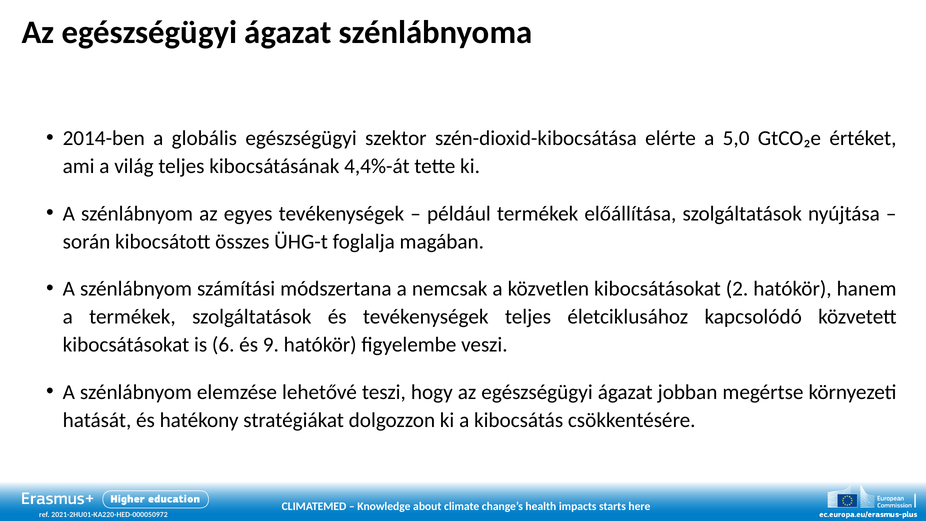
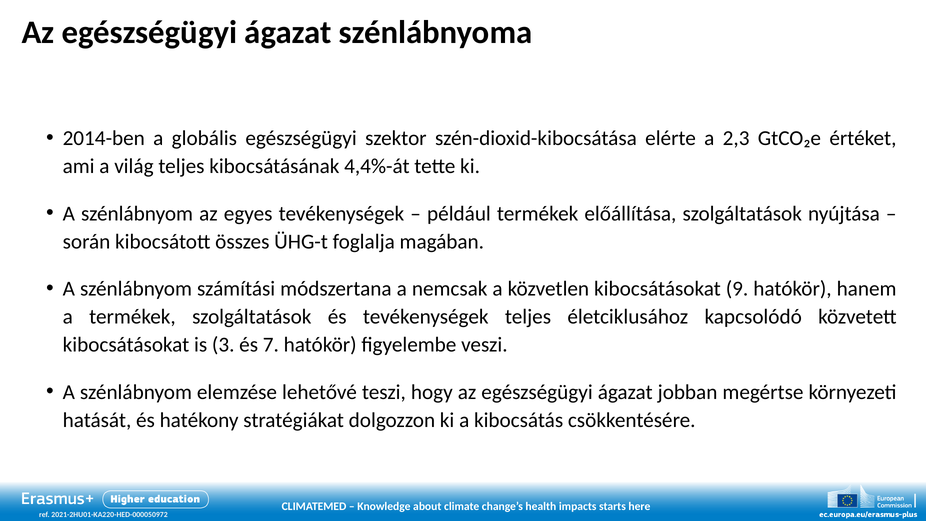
5,0: 5,0 -> 2,3 (736, 138)
2: 2 -> 9 (737, 289)
6: 6 -> 3 (223, 345)
9: 9 -> 7 (271, 345)
